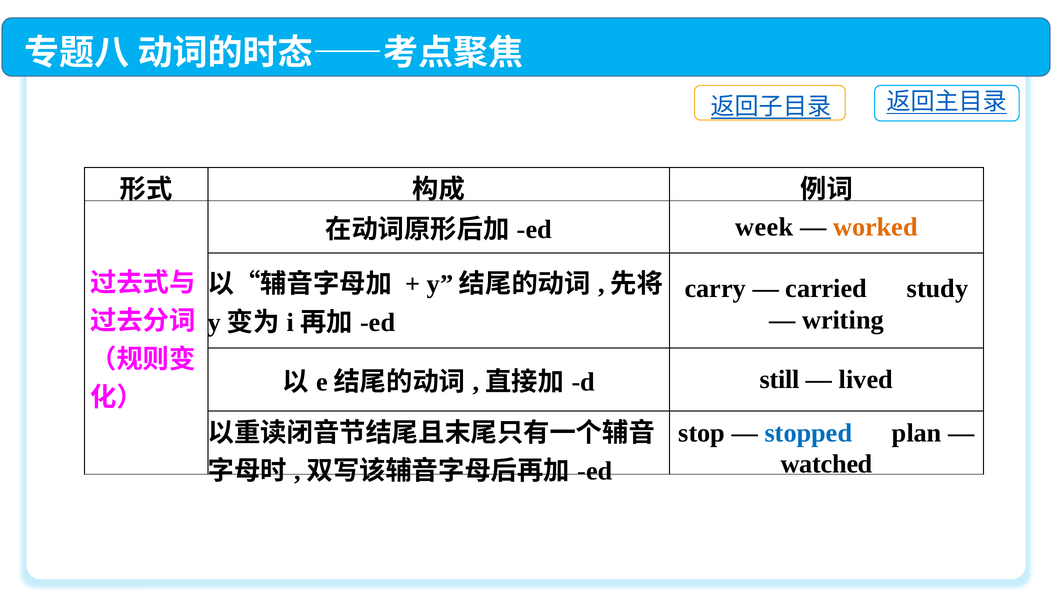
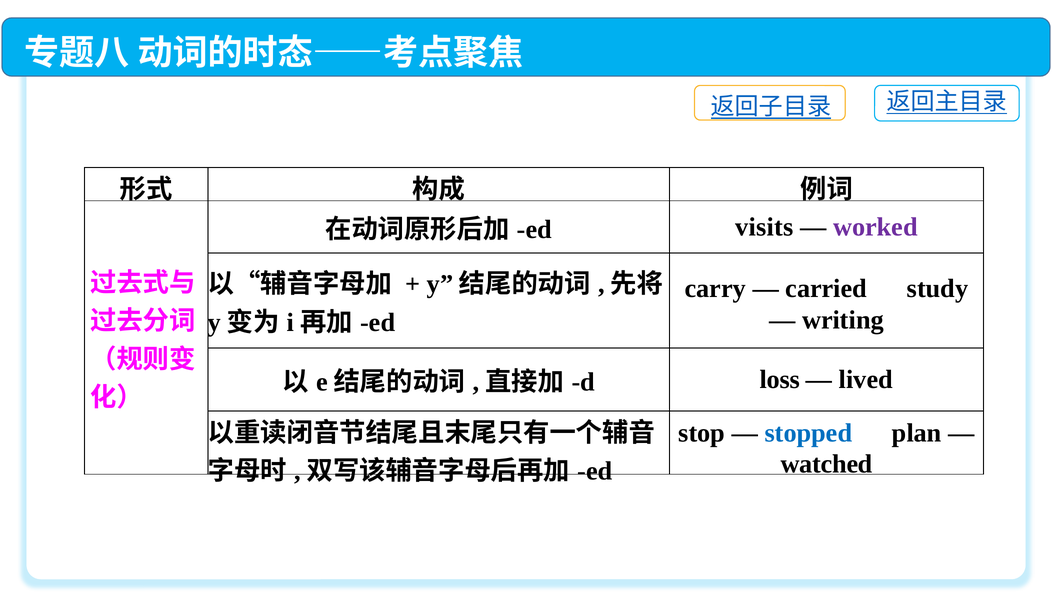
week: week -> visits (764, 227)
worked colour: orange -> purple (875, 227)
still: still -> loss (780, 380)
